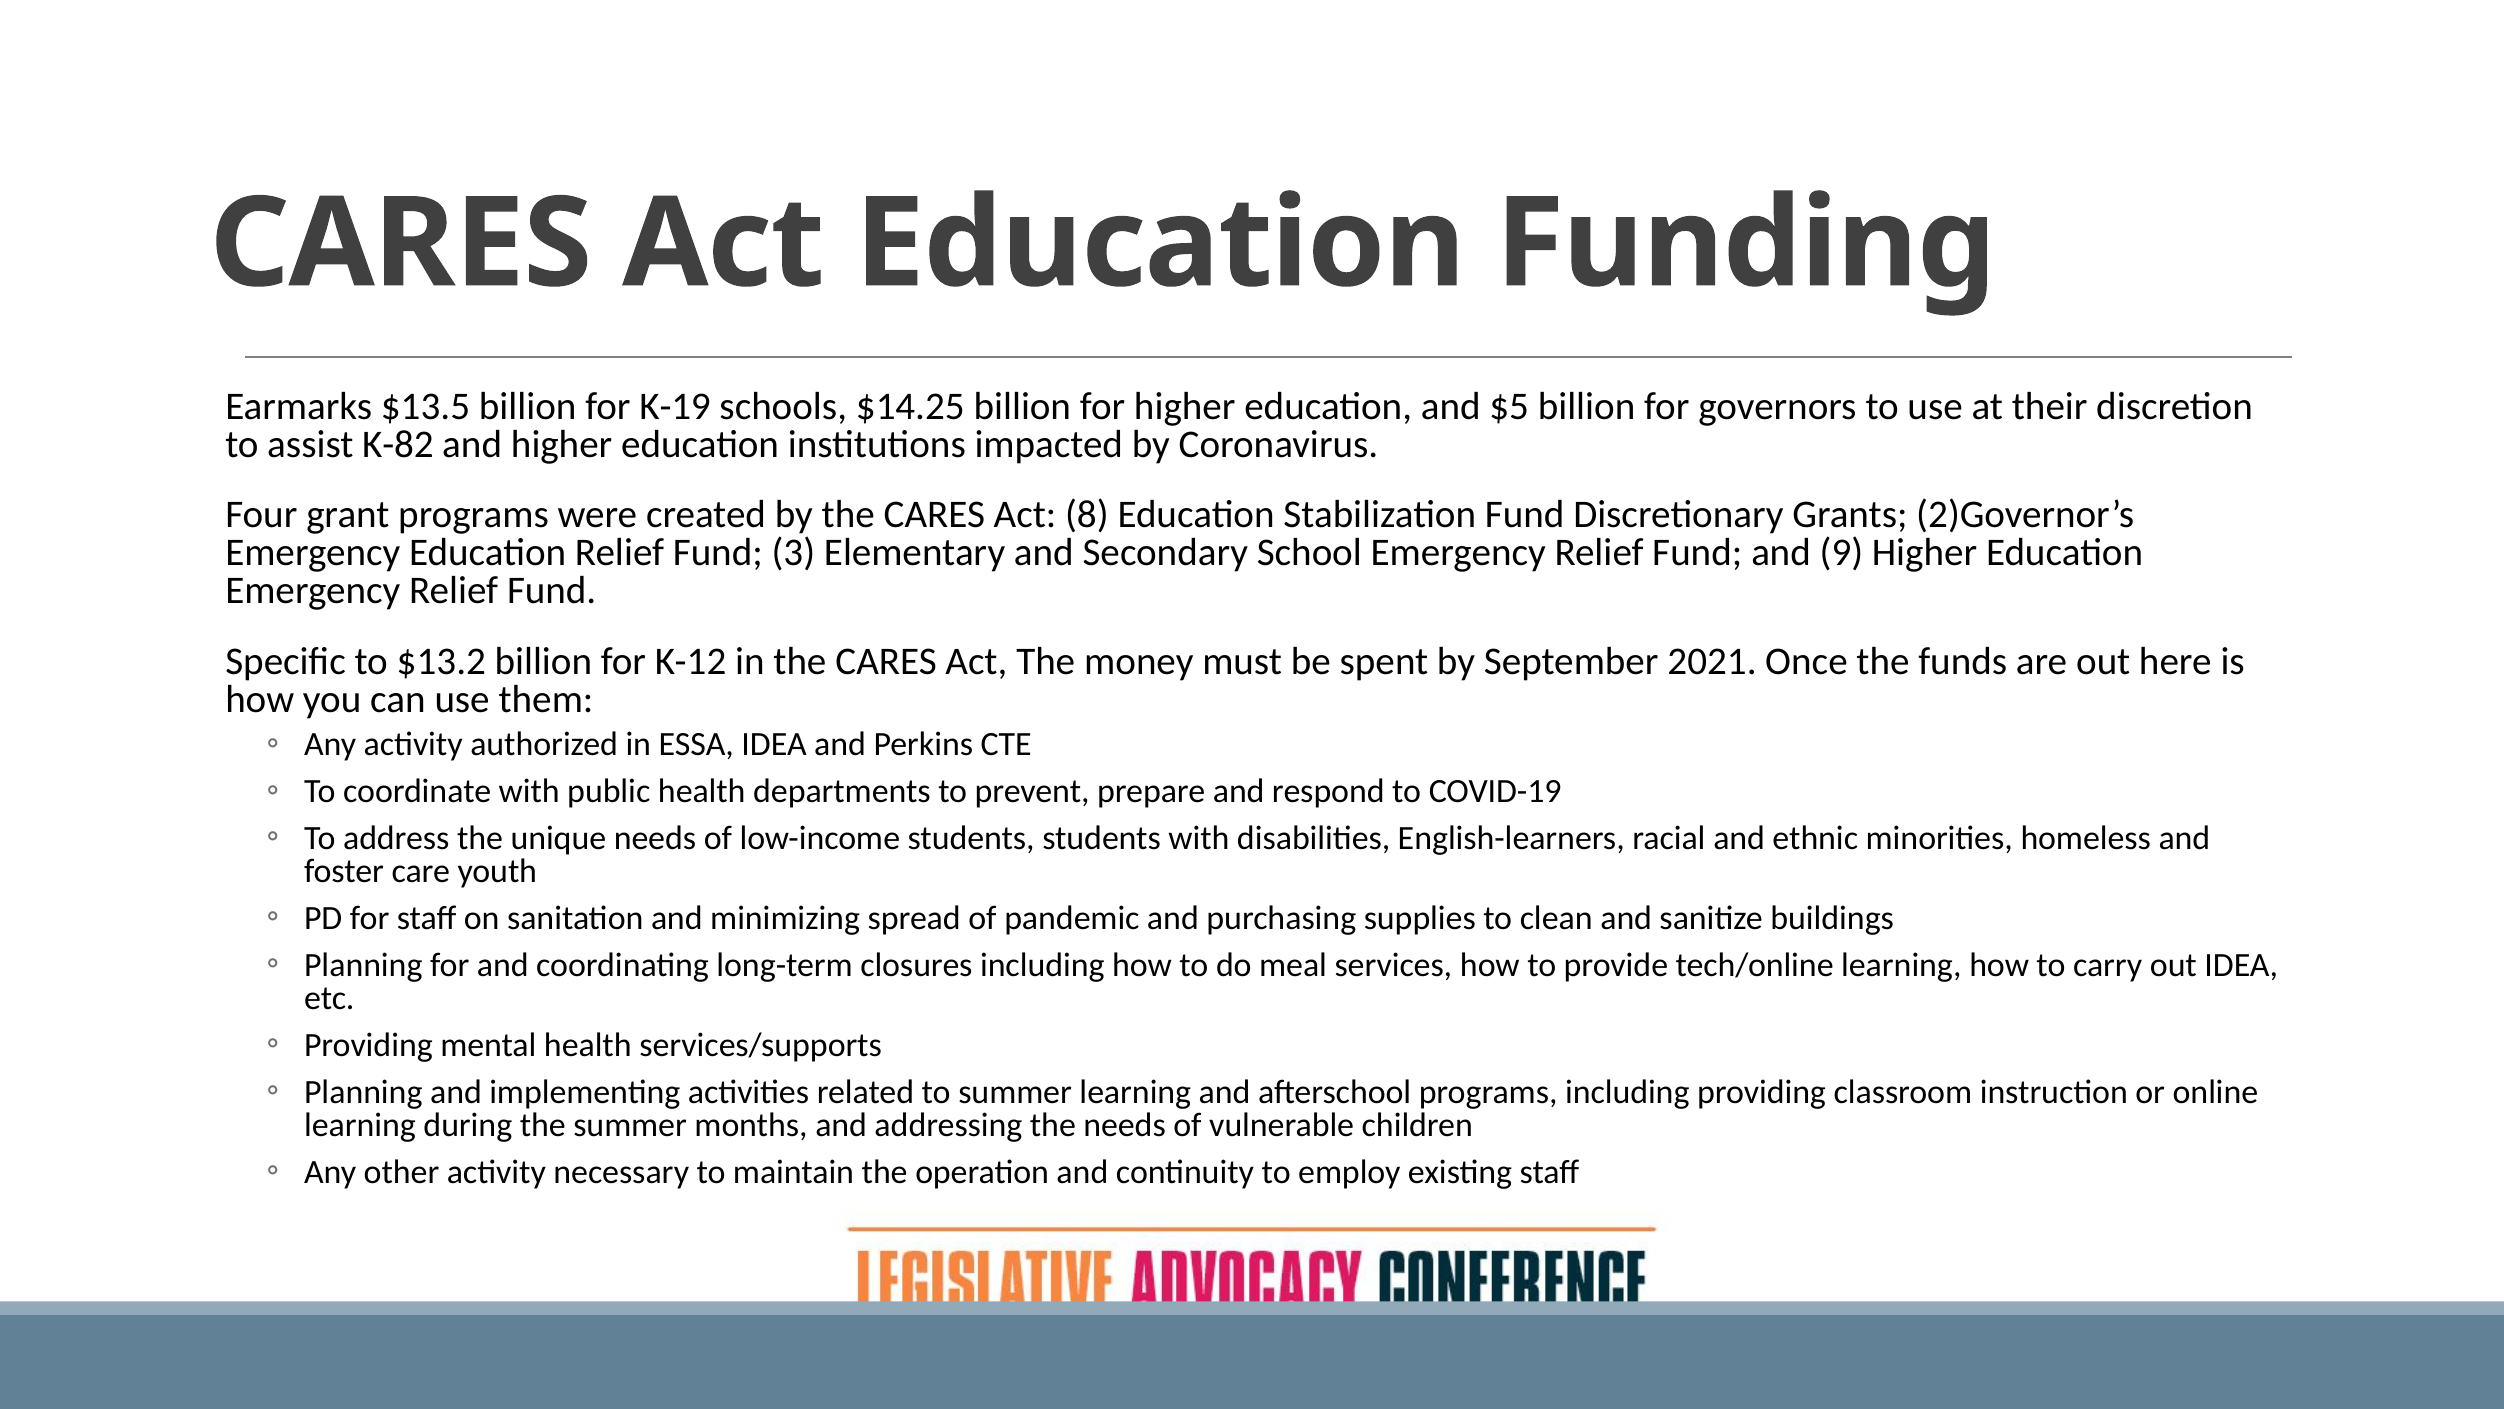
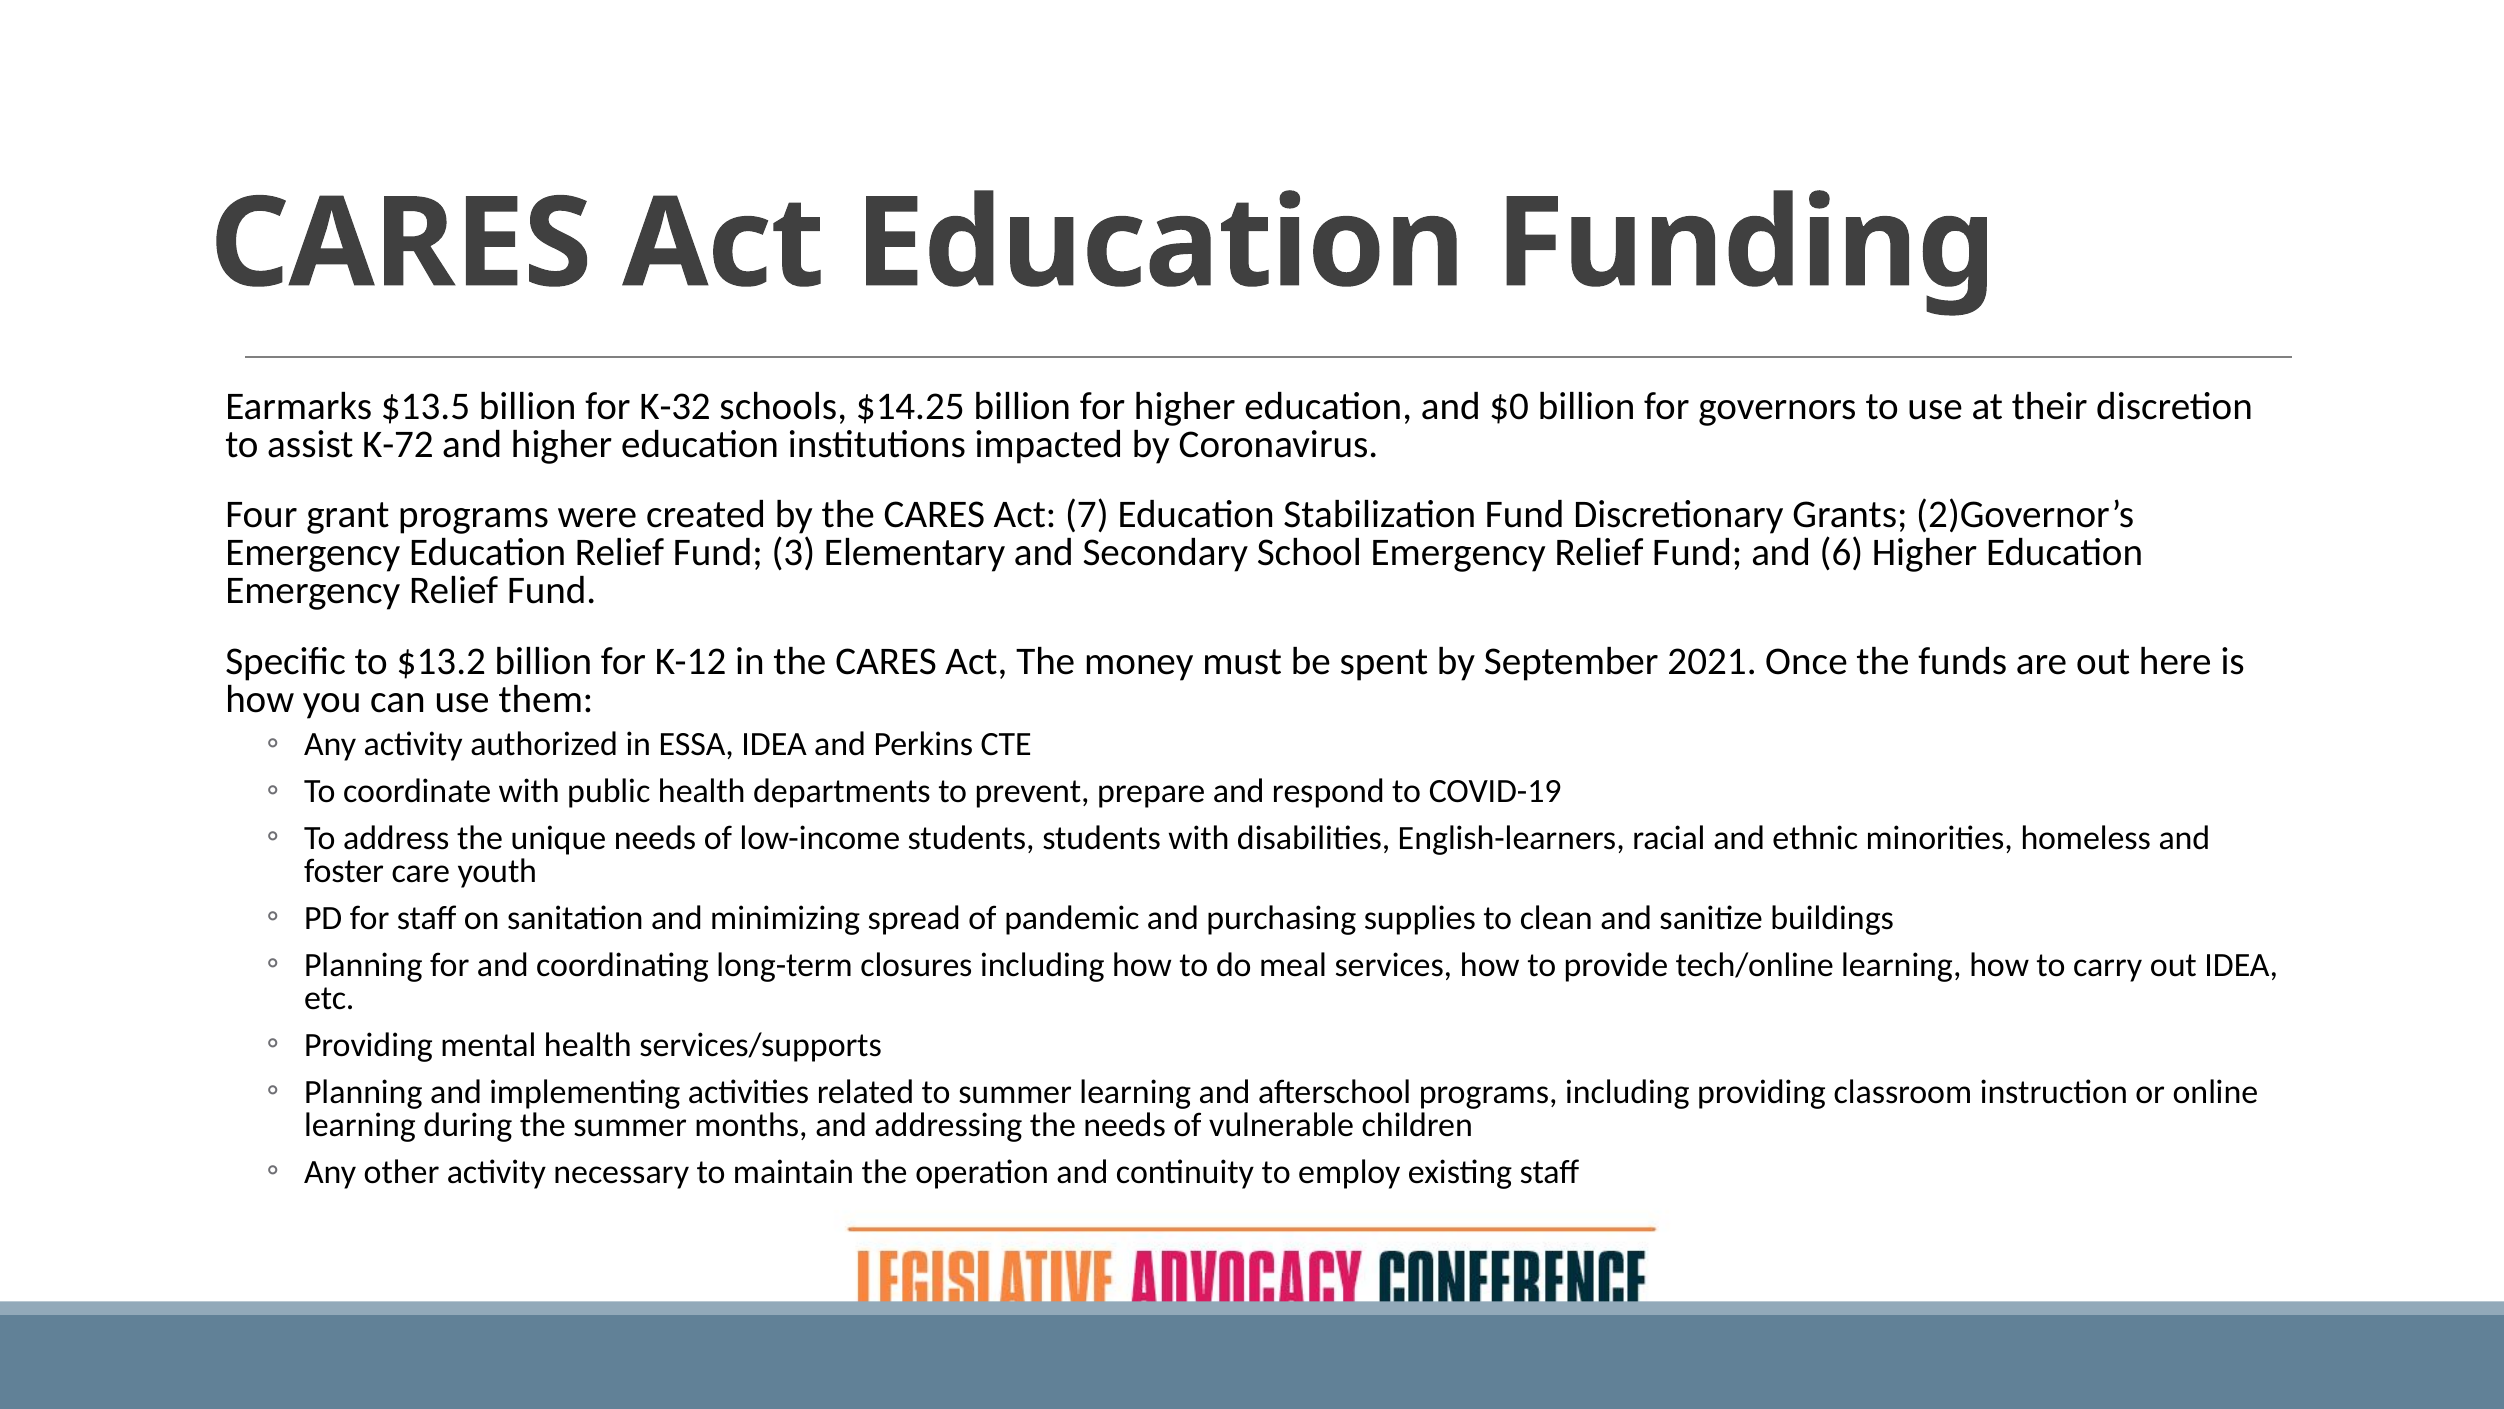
K-19: K-19 -> K-32 (675, 406)
$5: $5 -> $0 (1509, 406)
K-82: K-82 -> K-72 (398, 444)
8: 8 -> 7 (1087, 515)
9: 9 -> 6 (1841, 553)
